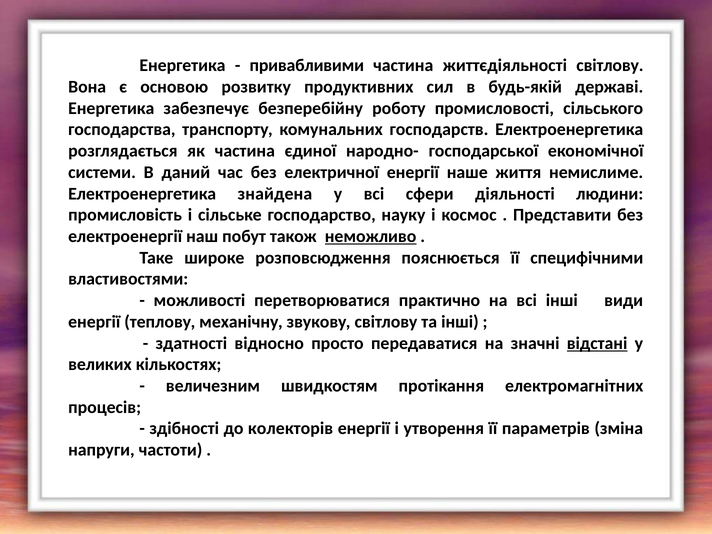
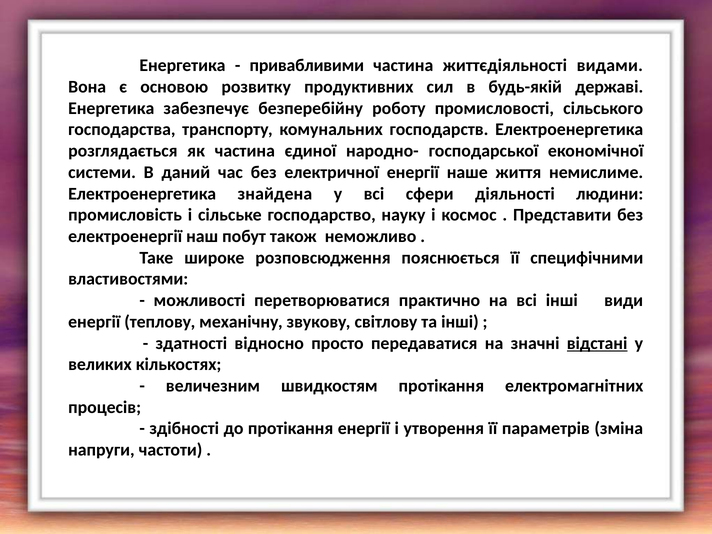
життєдіяльності світлову: світлову -> видами (610, 65)
неможливо underline: present -> none (371, 236)
до колекторів: колекторів -> протікання (291, 429)
